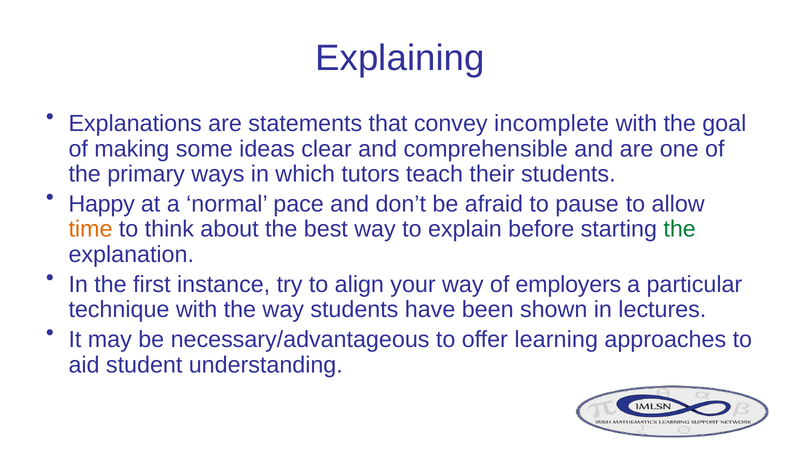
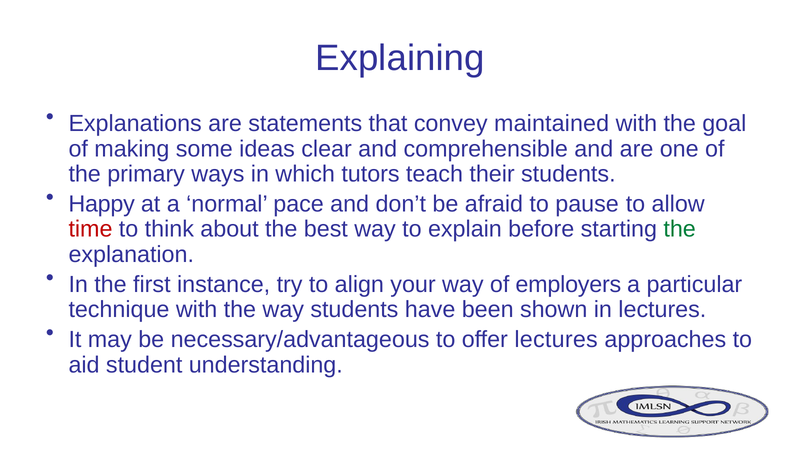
incomplete: incomplete -> maintained (552, 124)
time colour: orange -> red (90, 229)
offer learning: learning -> lectures (556, 340)
